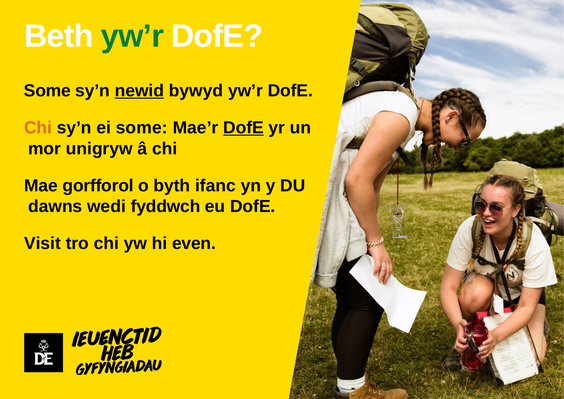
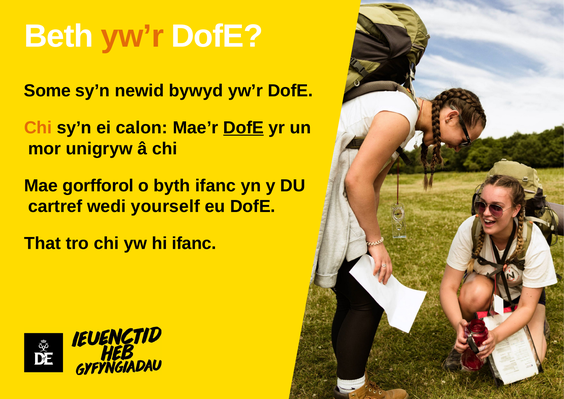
yw’r colour: green -> orange (132, 36)
newid underline: present -> none (139, 91)
ei some: some -> calon (142, 128)
dawns: dawns -> cartref (55, 206)
fyddwch: fyddwch -> yourself (165, 206)
Visit: Visit -> That (42, 243)
hi even: even -> ifanc (194, 243)
